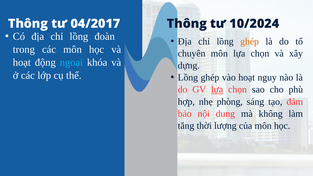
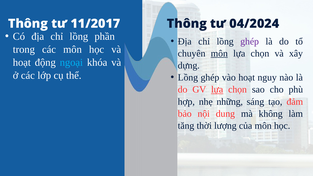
04/2017: 04/2017 -> 11/2017 (95, 24)
10/2024: 10/2024 -> 04/2024 (254, 24)
đoàn: đoàn -> phần (105, 36)
ghép colour: orange -> purple (250, 41)
môn underline: none -> present (219, 53)
phòng: phòng -> những (230, 102)
